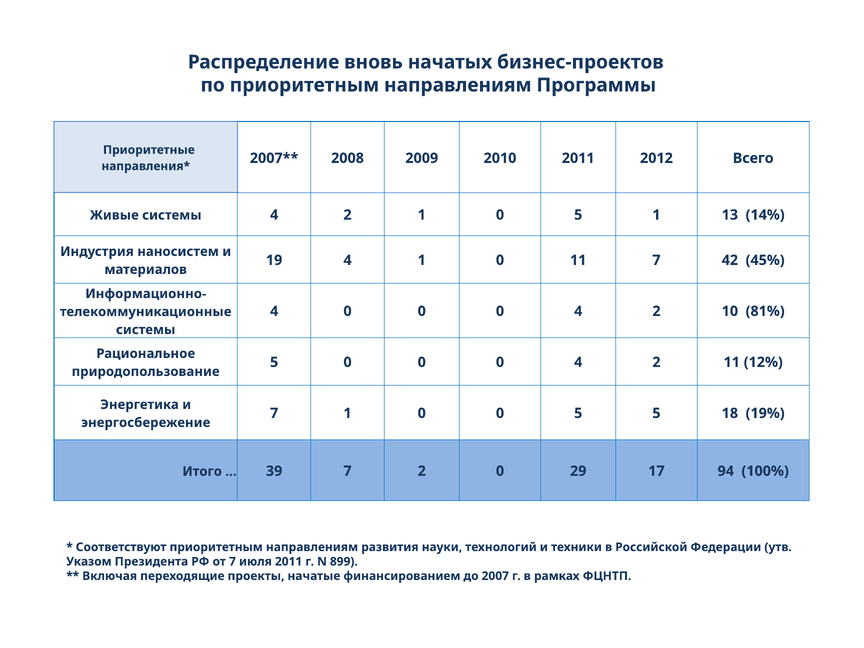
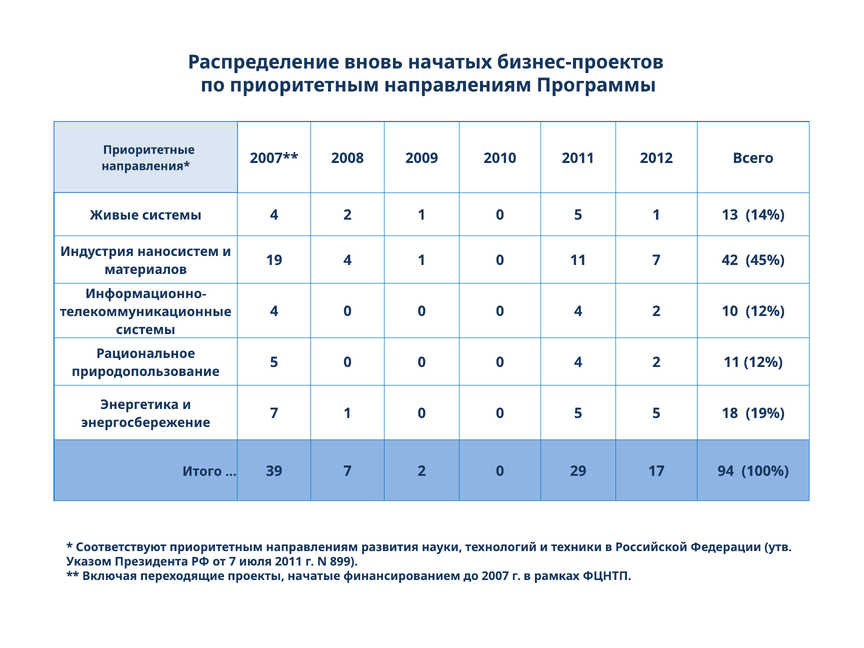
10 81%: 81% -> 12% (765, 311)
